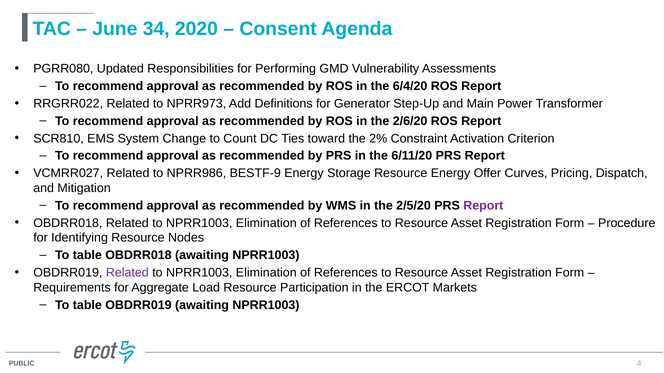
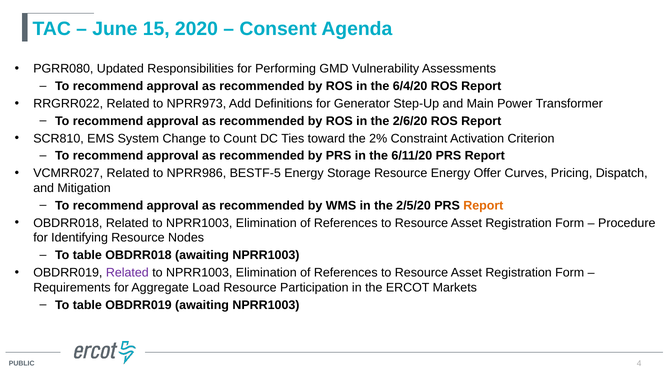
34: 34 -> 15 (156, 29)
BESTF-9: BESTF-9 -> BESTF-5 (255, 173)
Report colour: purple -> orange (483, 206)
